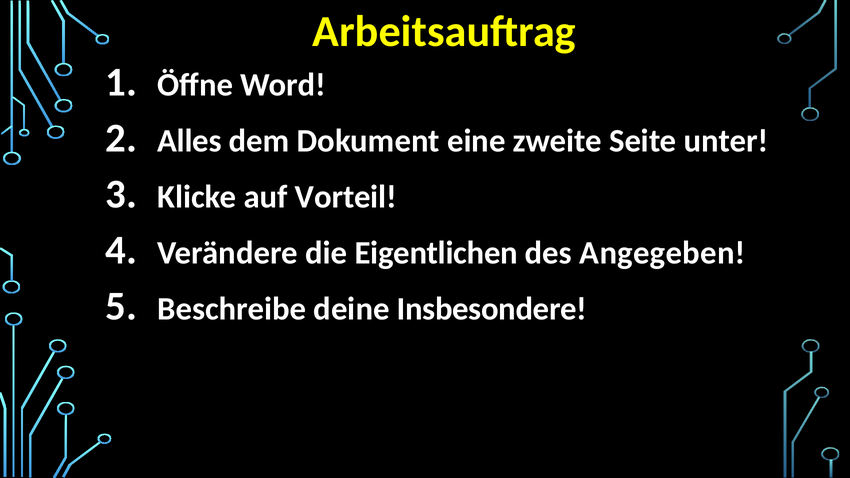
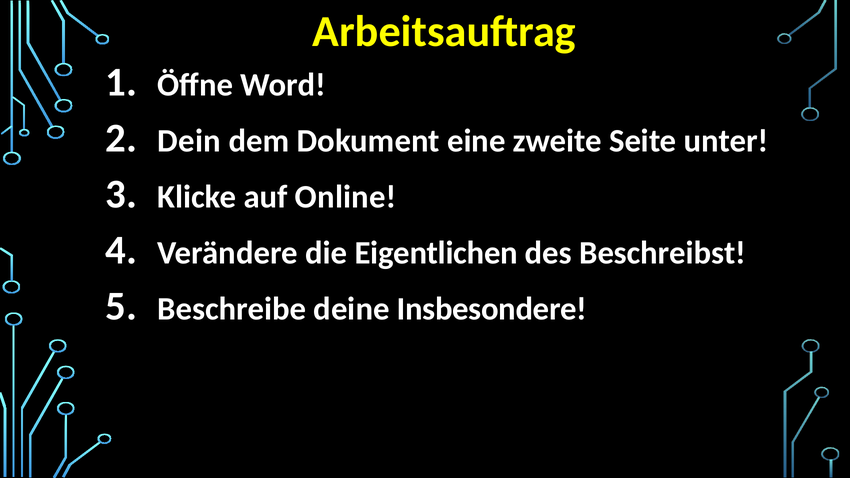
Alles: Alles -> Dein (189, 141)
Vorteil: Vorteil -> Online (346, 197)
Angegeben: Angegeben -> Beschreibst (663, 253)
